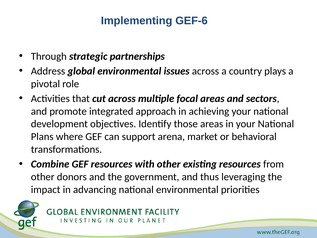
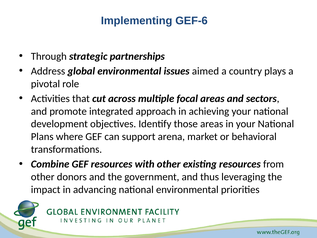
issues across: across -> aimed (205, 71)
